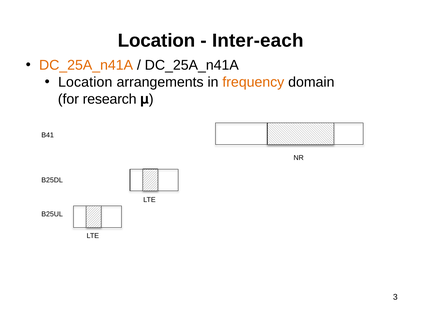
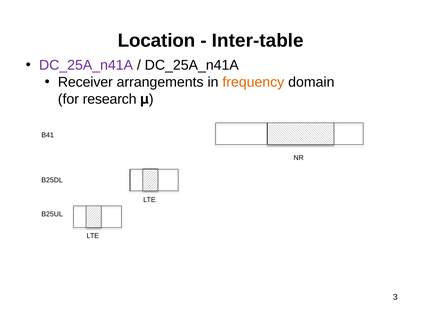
Inter-each: Inter-each -> Inter-table (258, 40)
DC_25A_n41A colour: orange -> purple (86, 65)
Location: Location -> Receiver (85, 82)
